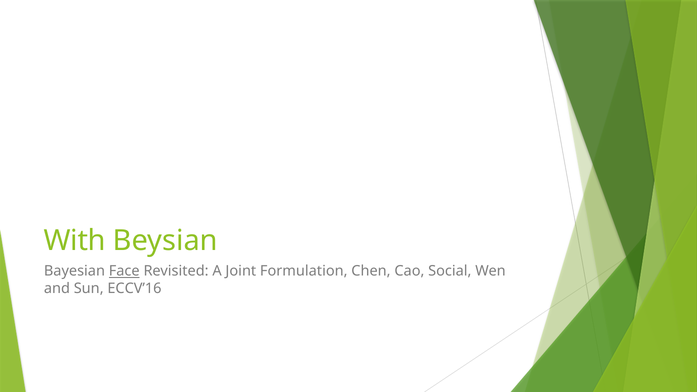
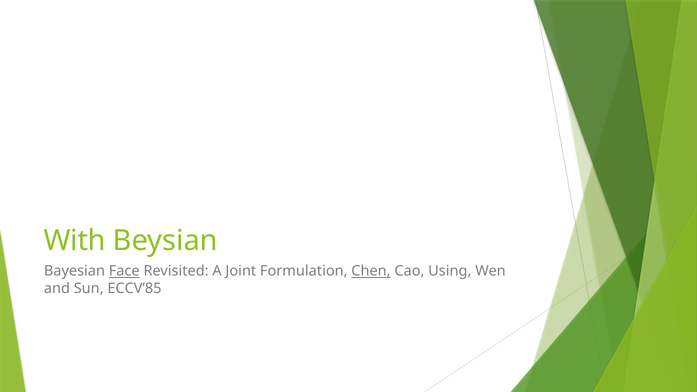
Chen underline: none -> present (371, 271)
Social: Social -> Using (450, 271)
ECCV’16: ECCV’16 -> ECCV’85 (134, 289)
